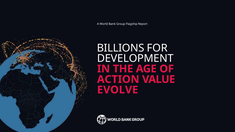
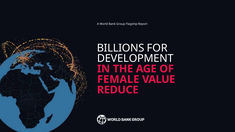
ACTION: ACTION -> FEMALE (118, 79)
EVOLVE: EVOLVE -> REDUCE (118, 90)
